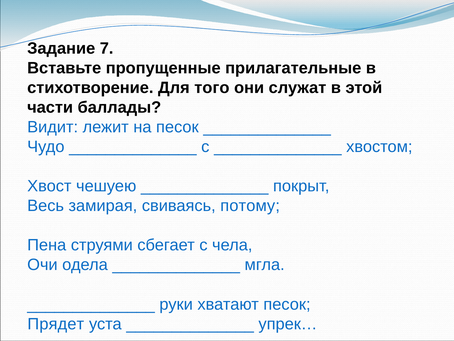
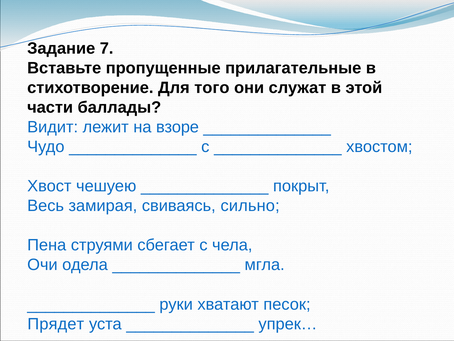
на песок: песок -> взоре (177, 127)
потому: потому -> сильно (250, 206)
